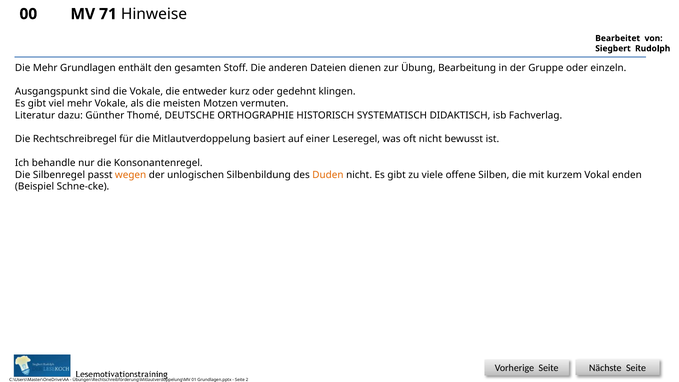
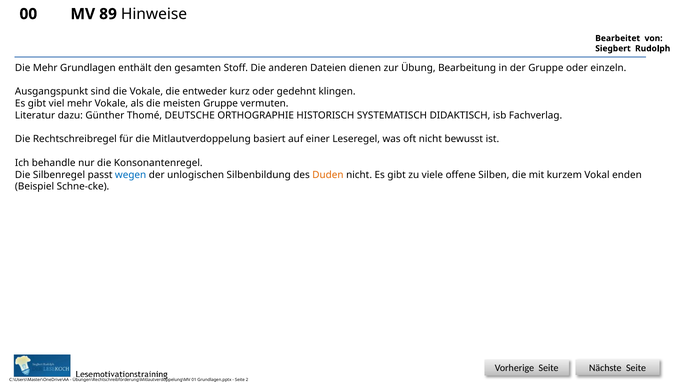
71: 71 -> 89 (108, 14)
meisten Motzen: Motzen -> Gruppe (221, 103)
wegen colour: orange -> blue (131, 175)
